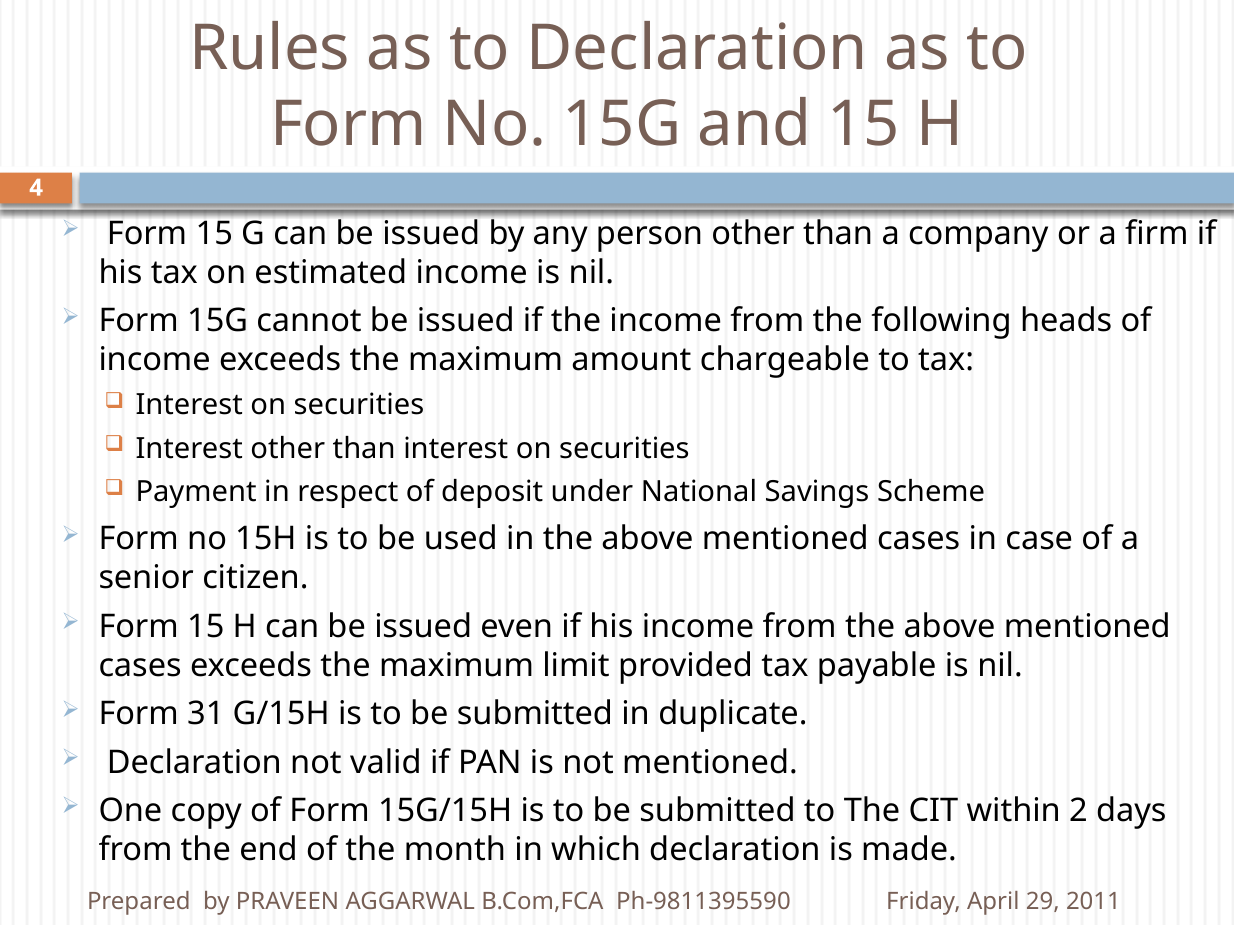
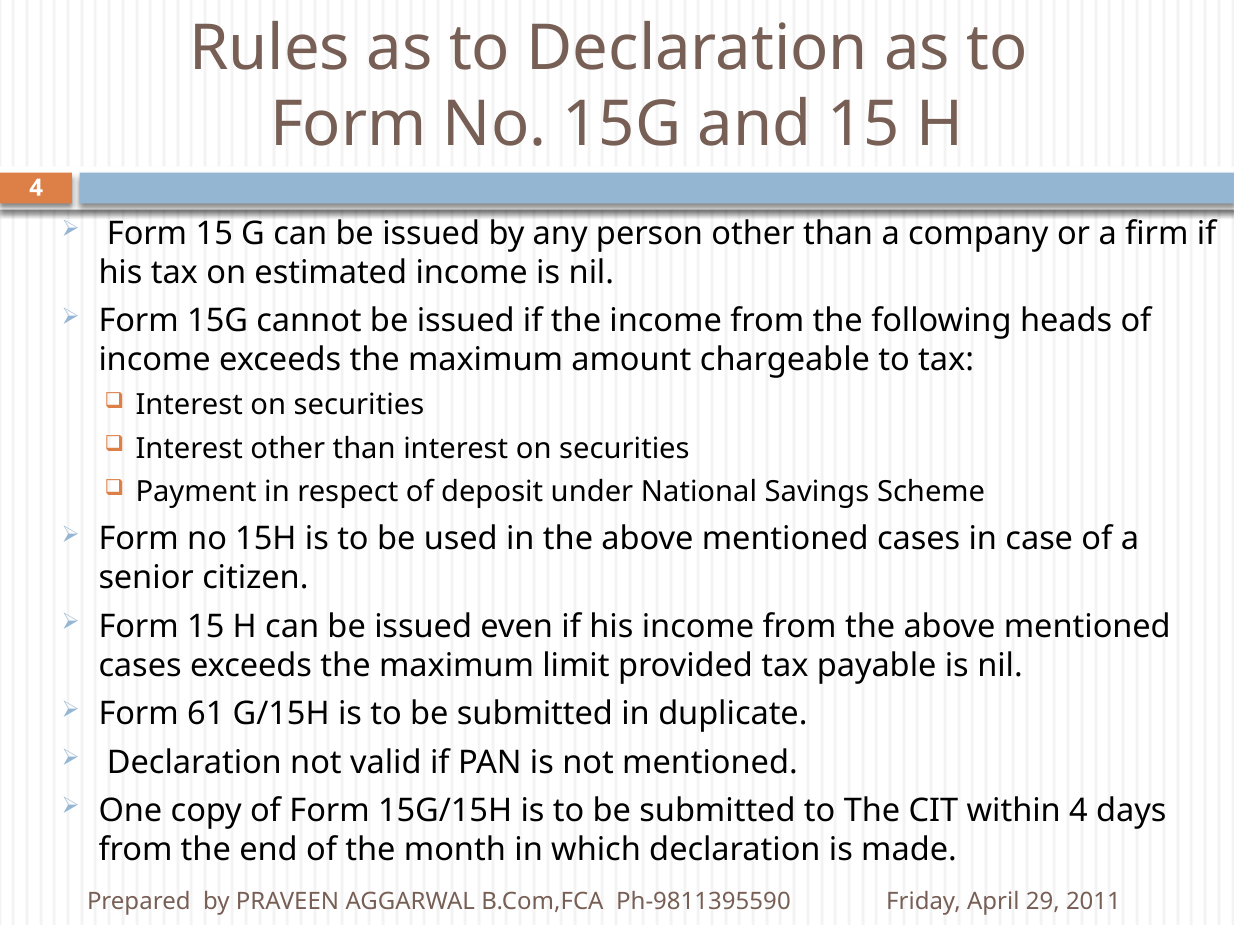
31: 31 -> 61 (206, 714)
within 2: 2 -> 4 (1079, 811)
